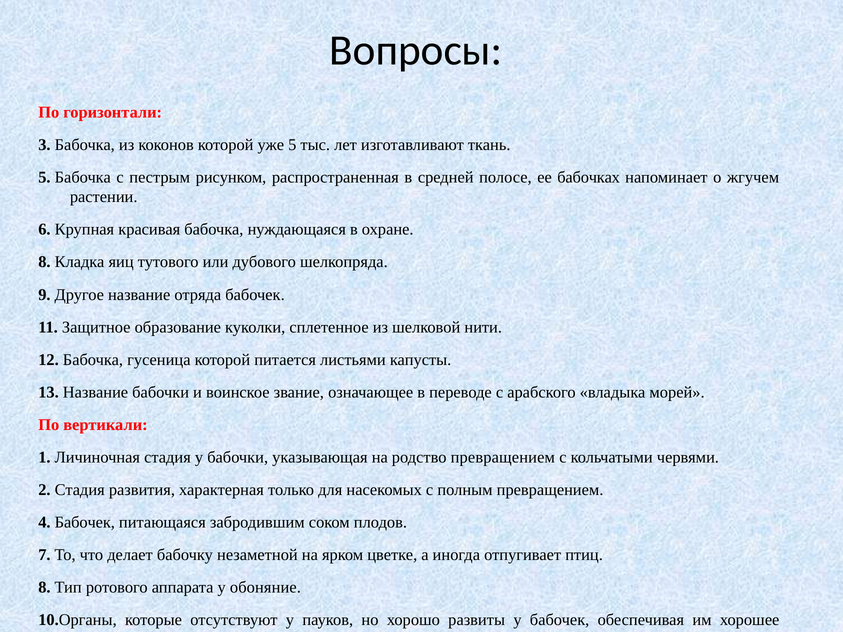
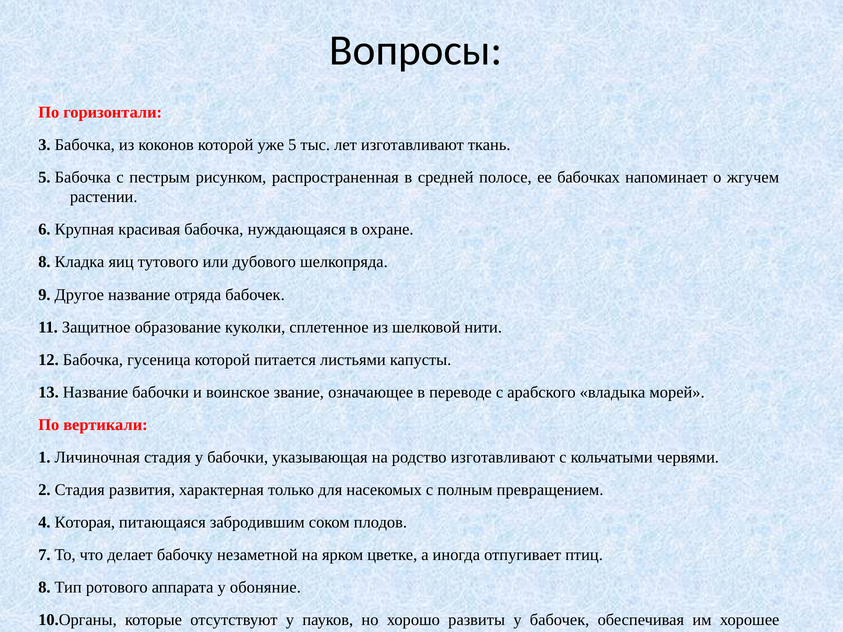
родство превращением: превращением -> изготавливают (503, 458)
4 Бабочек: Бабочек -> Которая (85, 523)
